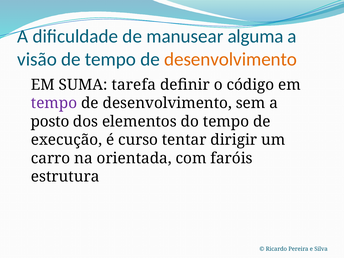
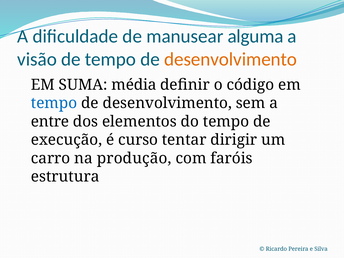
tarefa: tarefa -> média (134, 85)
tempo colour: purple -> blue (54, 103)
posto: posto -> entre (50, 121)
orientada: orientada -> produção (134, 158)
